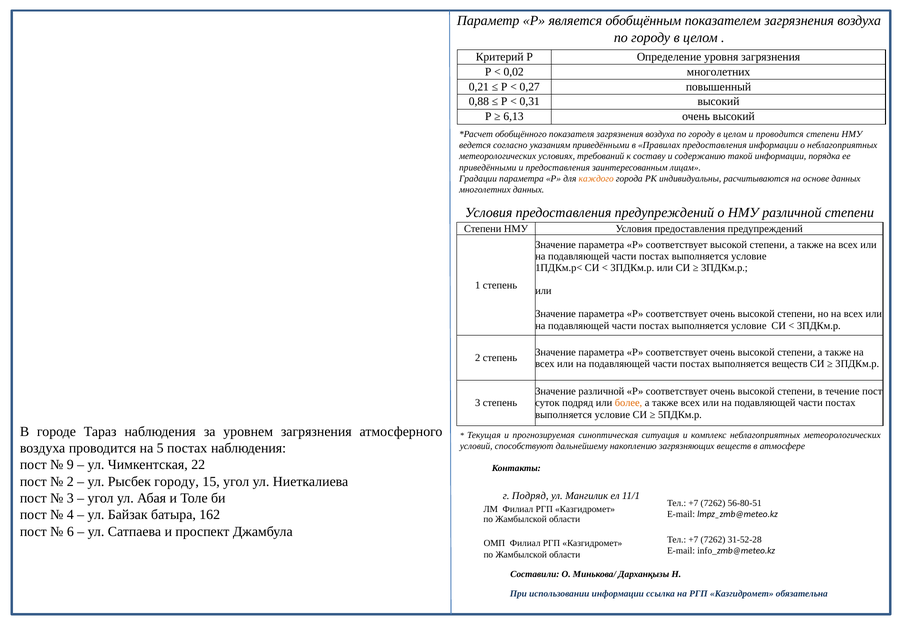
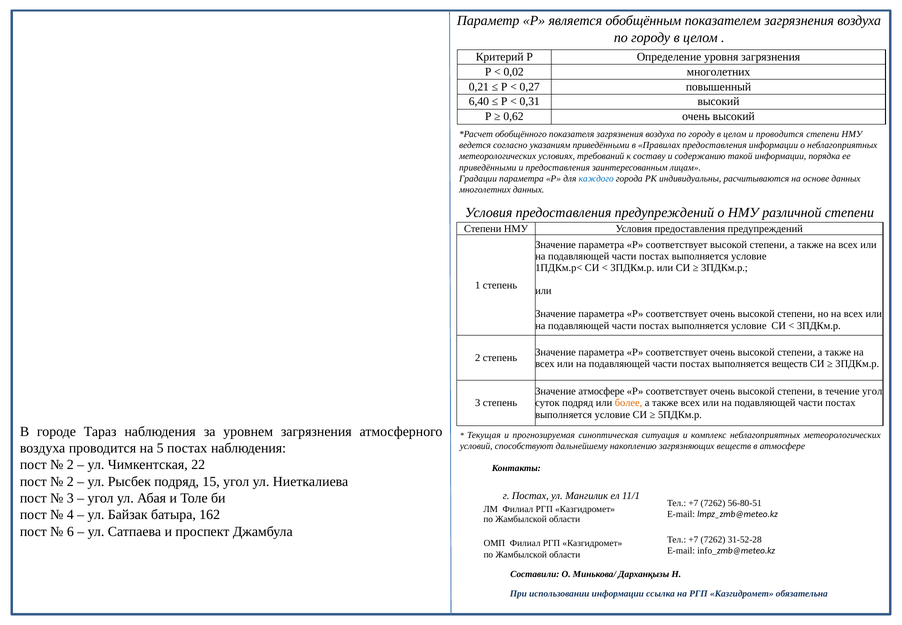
0,88: 0,88 -> 6,40 (479, 102)
6,13: 6,13 -> 0,62 (514, 116)
каждого colour: orange -> blue (596, 178)
Значение различной: различной -> атмосфере (601, 391)
течение пост: пост -> угол (872, 391)
9: 9 -> 2 (70, 464)
Рысбек городу: городу -> подряд (177, 481)
г Подряд: Подряд -> Постах (530, 496)
